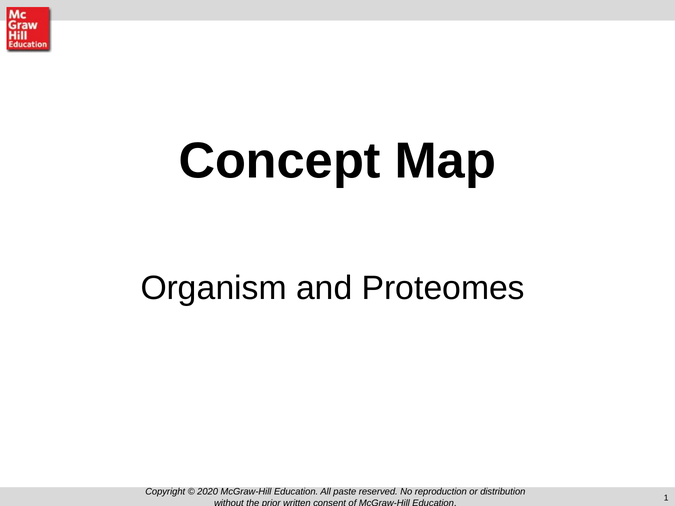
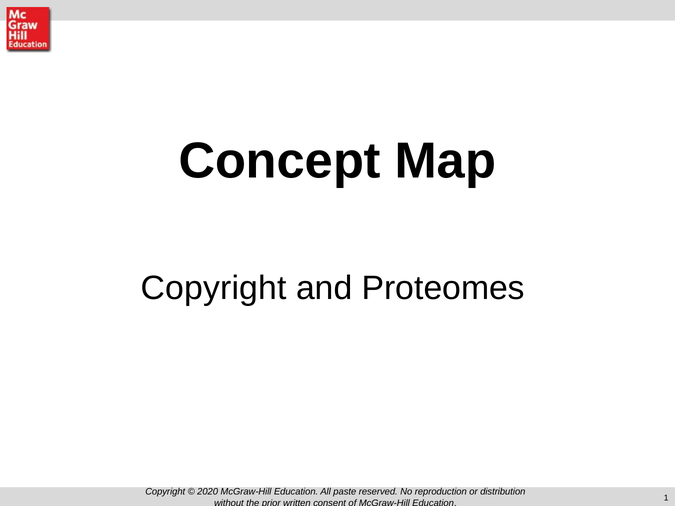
Organism: Organism -> Copyright (214, 288)
